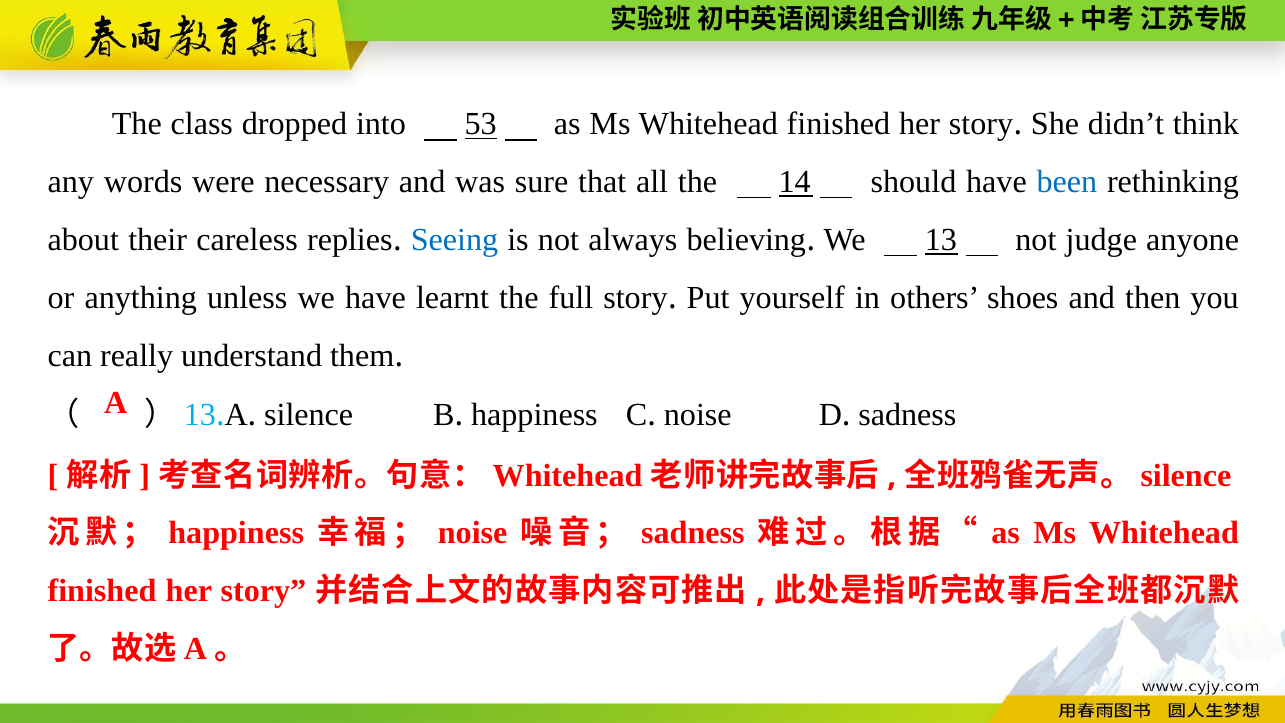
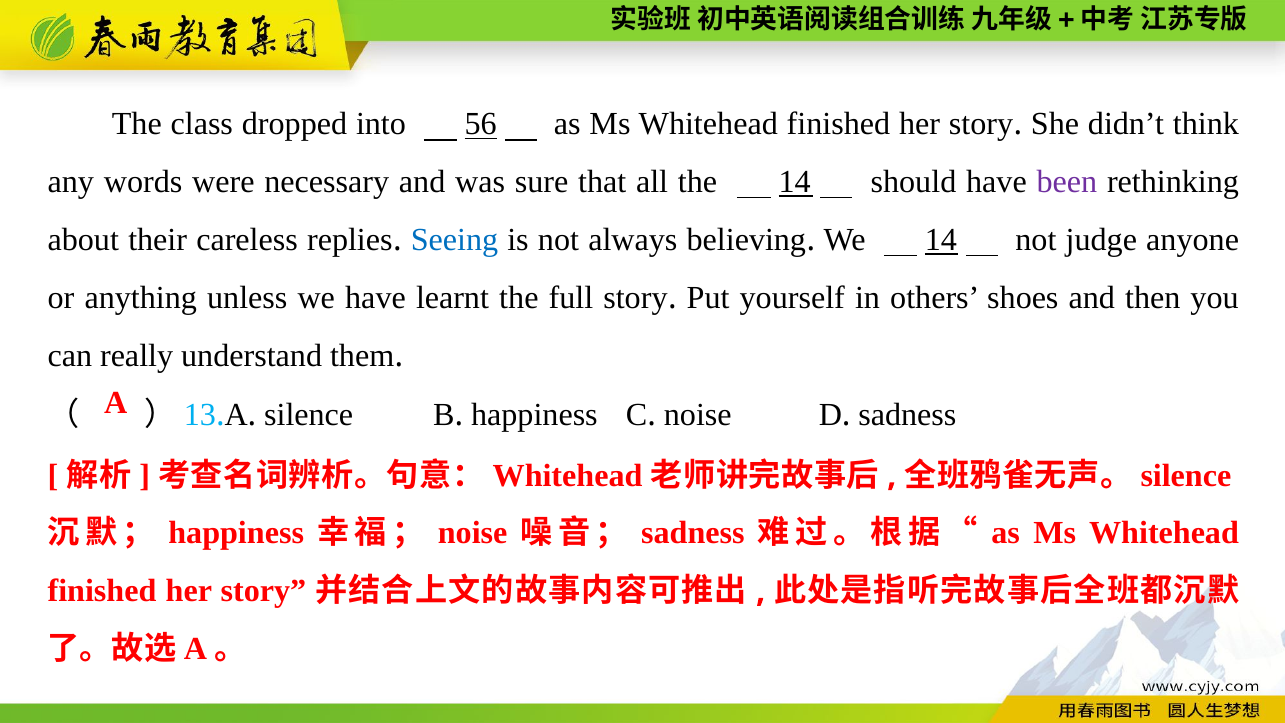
53: 53 -> 56 (481, 124)
been colour: blue -> purple (1067, 182)
We 13: 13 -> 14 (941, 240)
